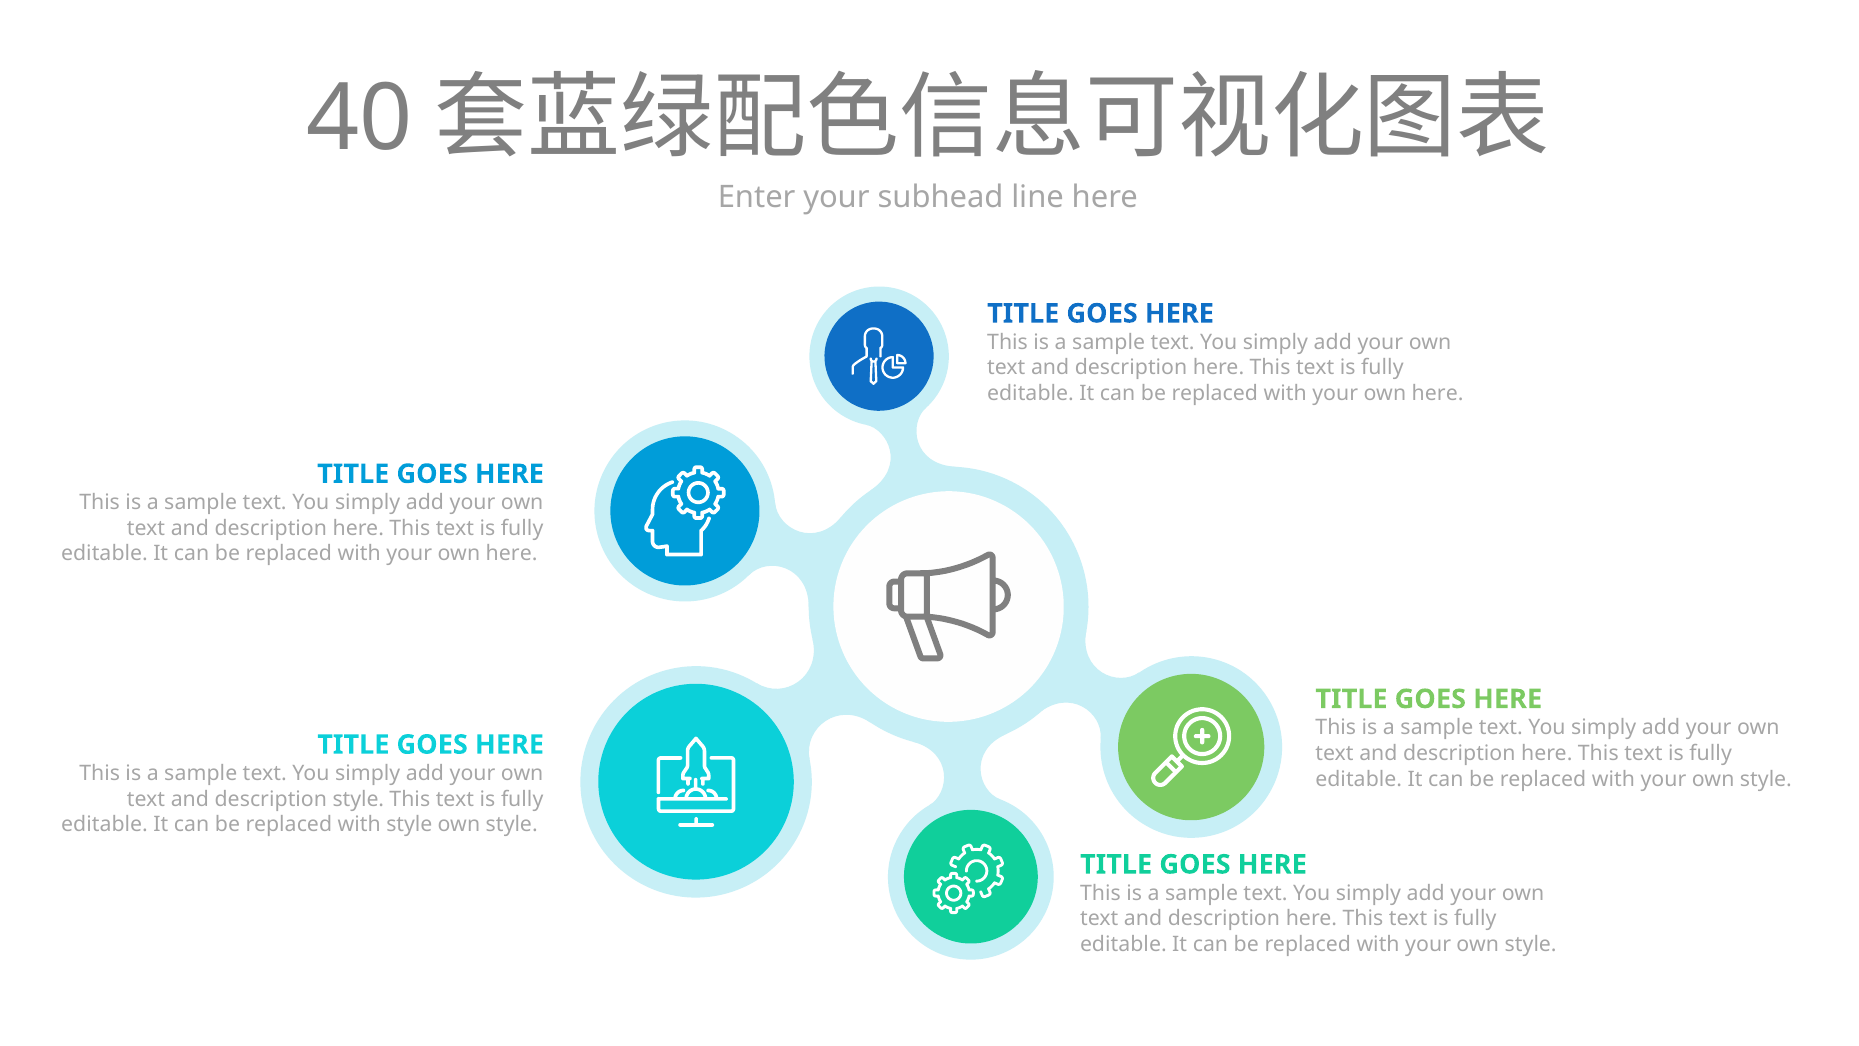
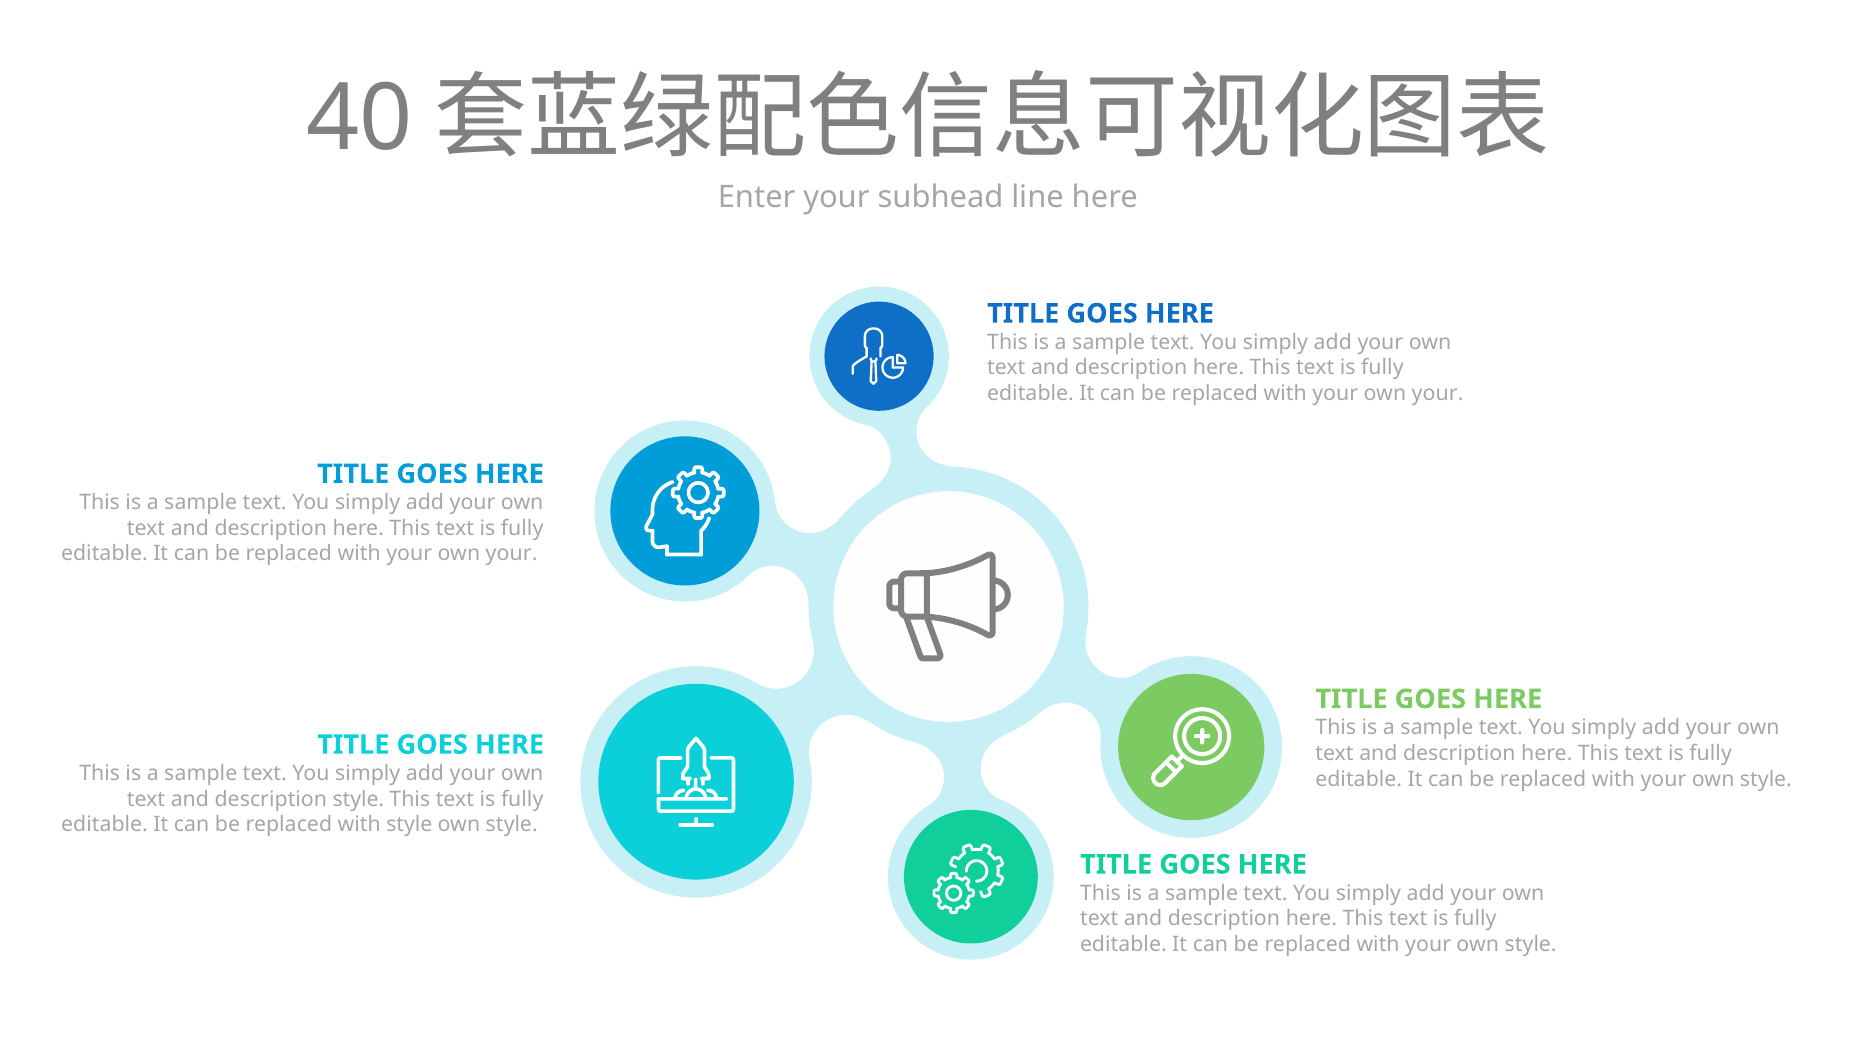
here: here -> your (1438, 393)
here: here -> your (512, 554)
